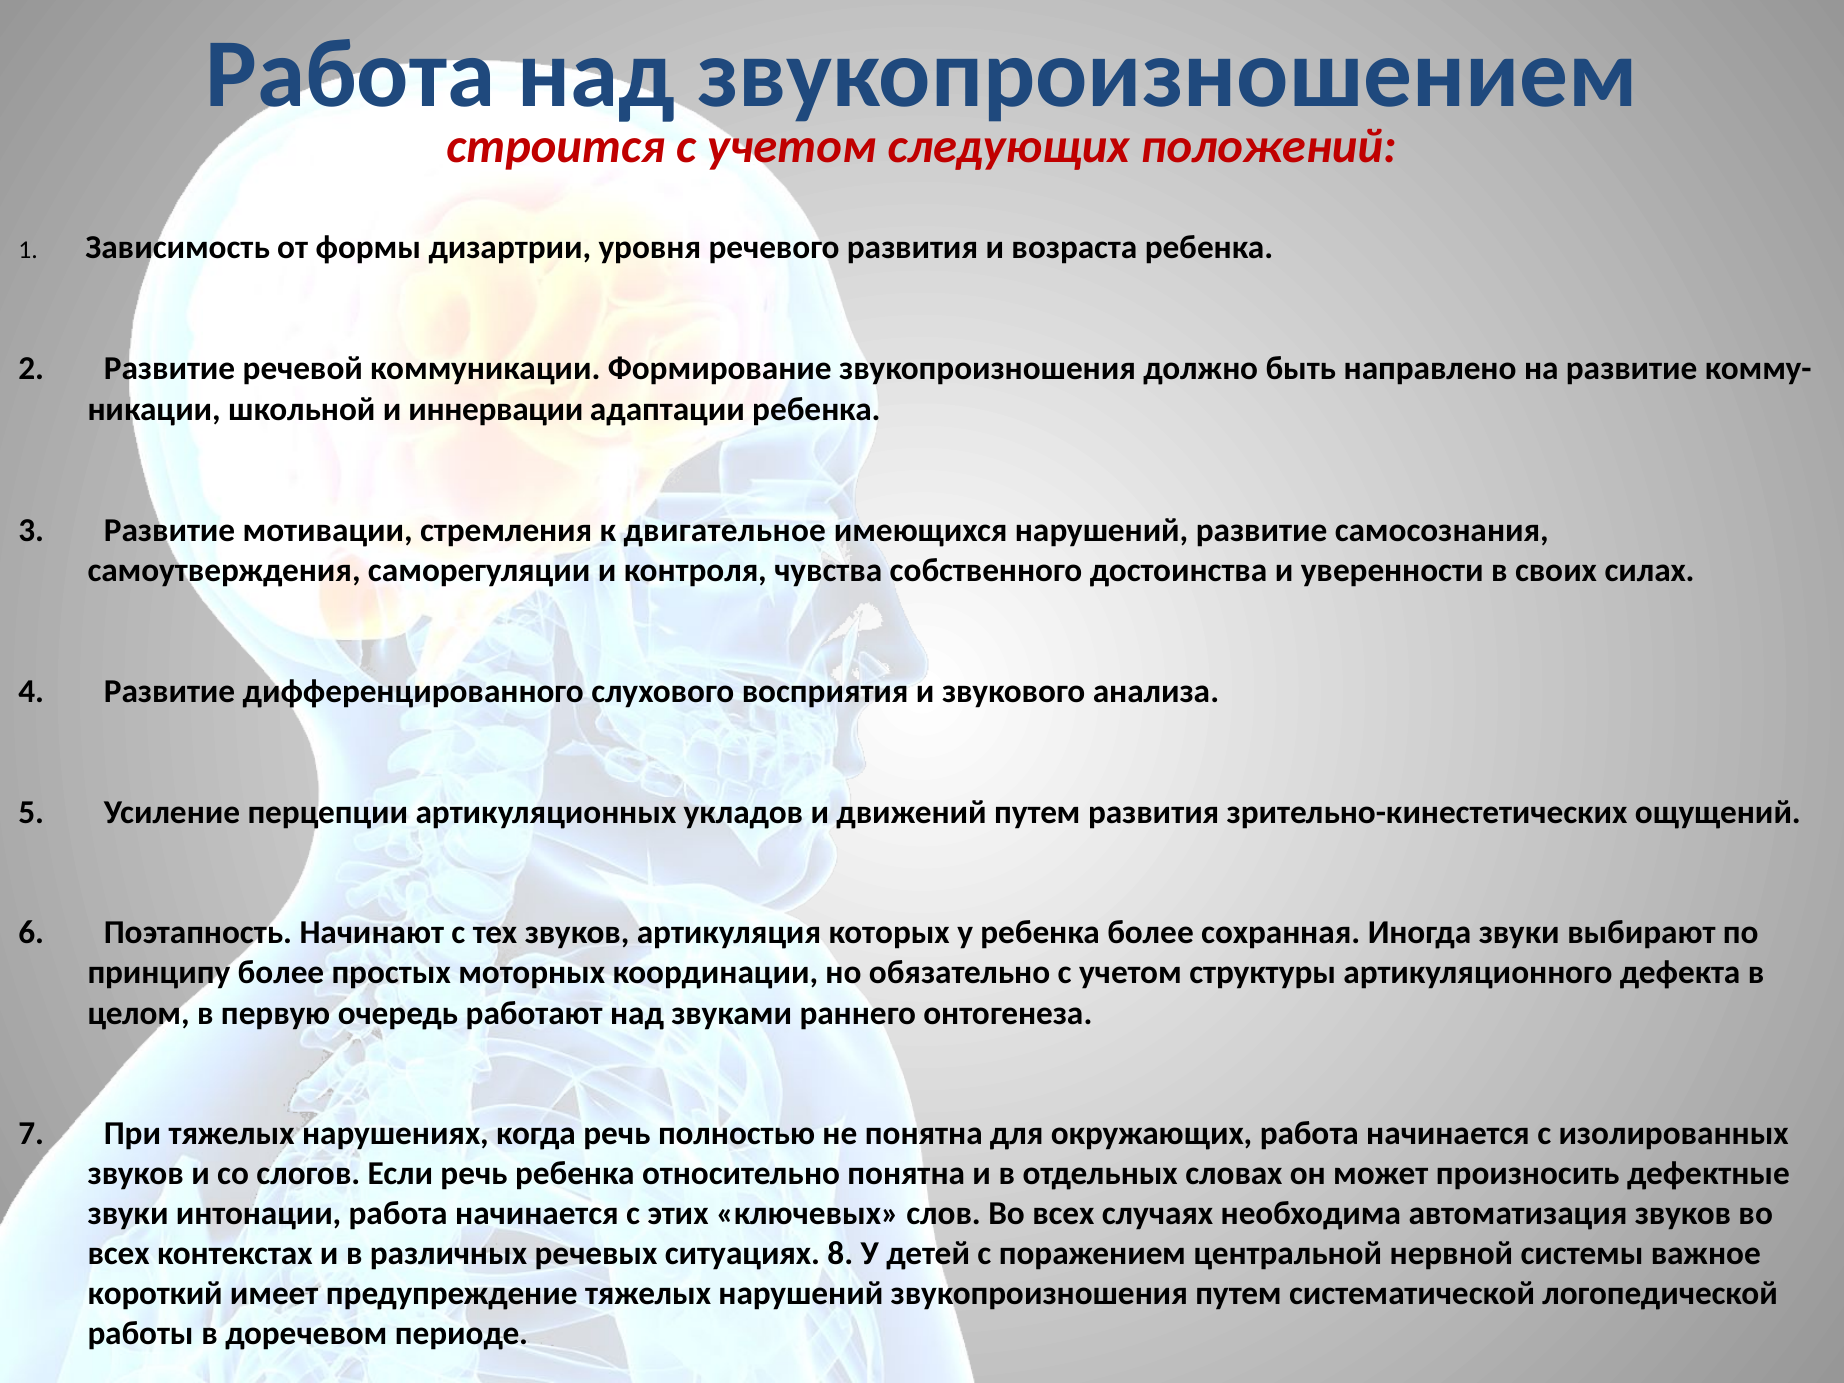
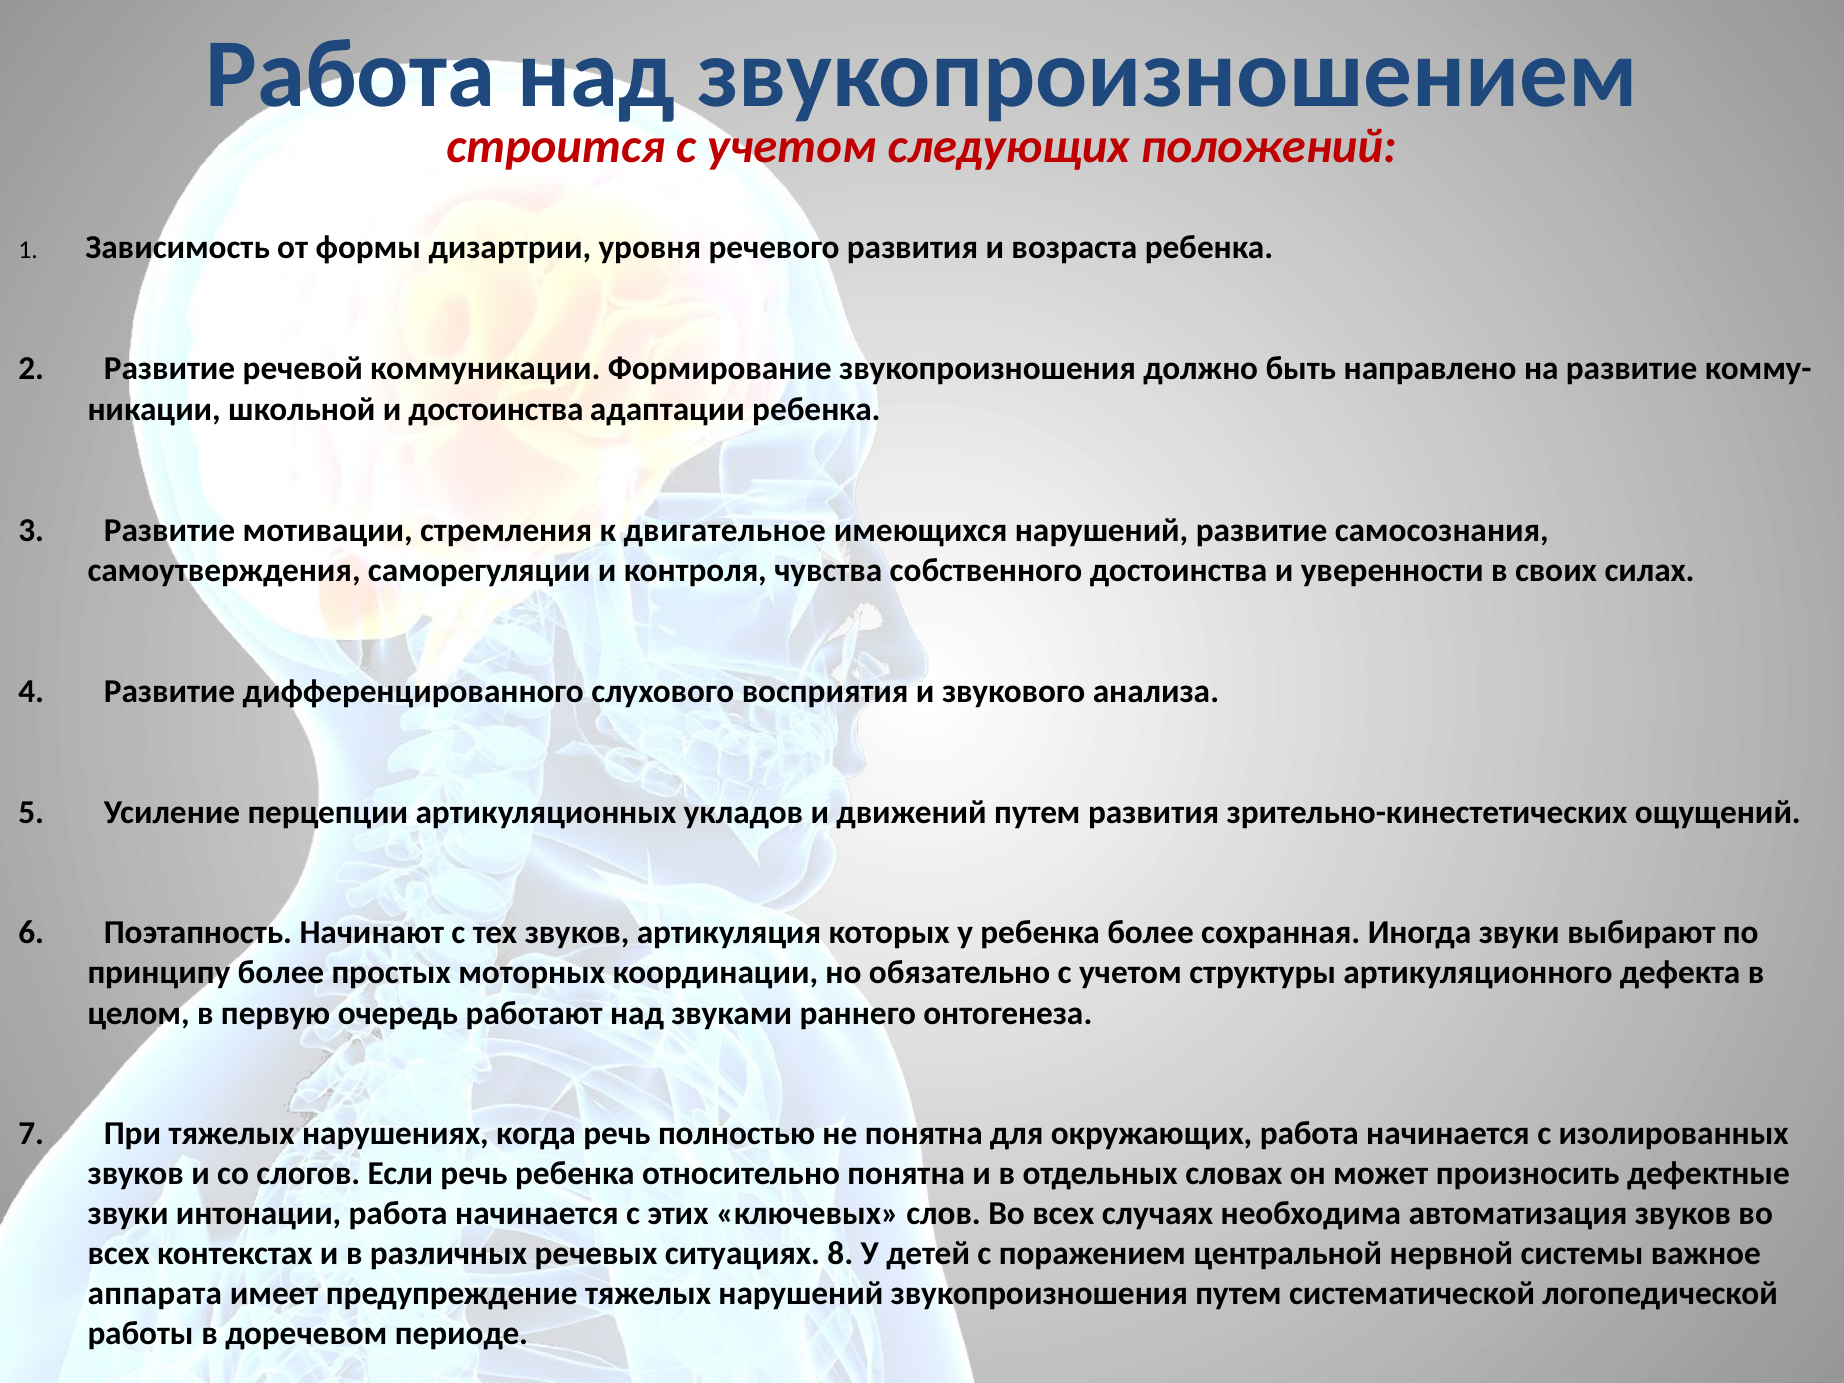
и иннервации: иннервации -> достоинства (496, 409)
короткий: короткий -> аппарата (155, 1294)
